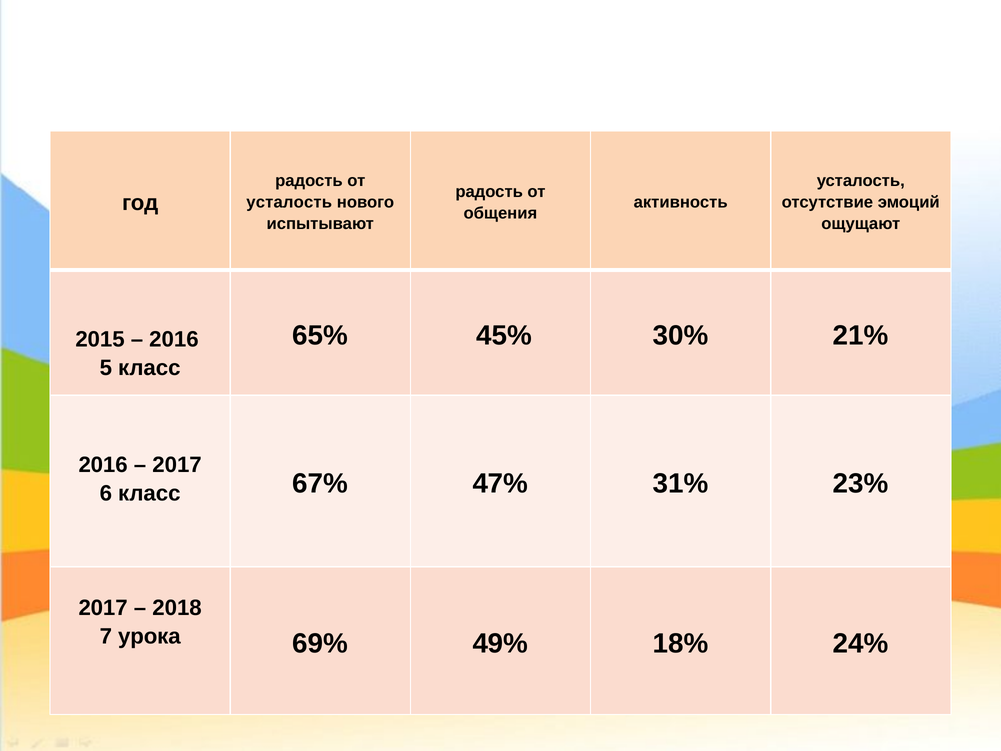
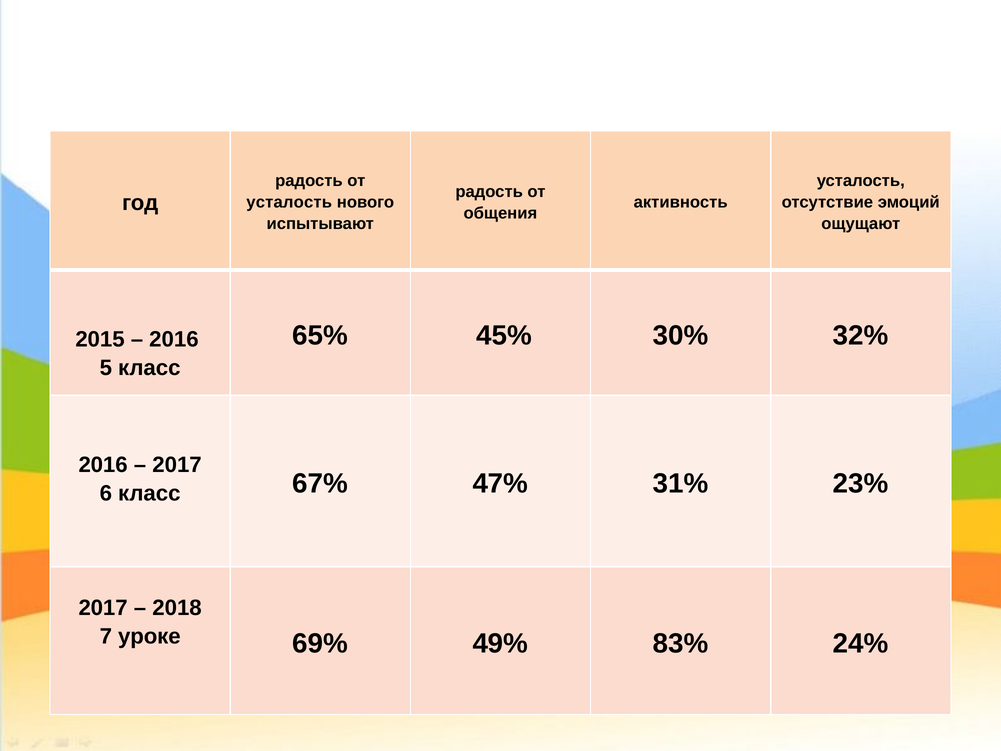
21%: 21% -> 32% (861, 335)
урока: урока -> уроке (149, 636)
18%: 18% -> 83% (681, 643)
